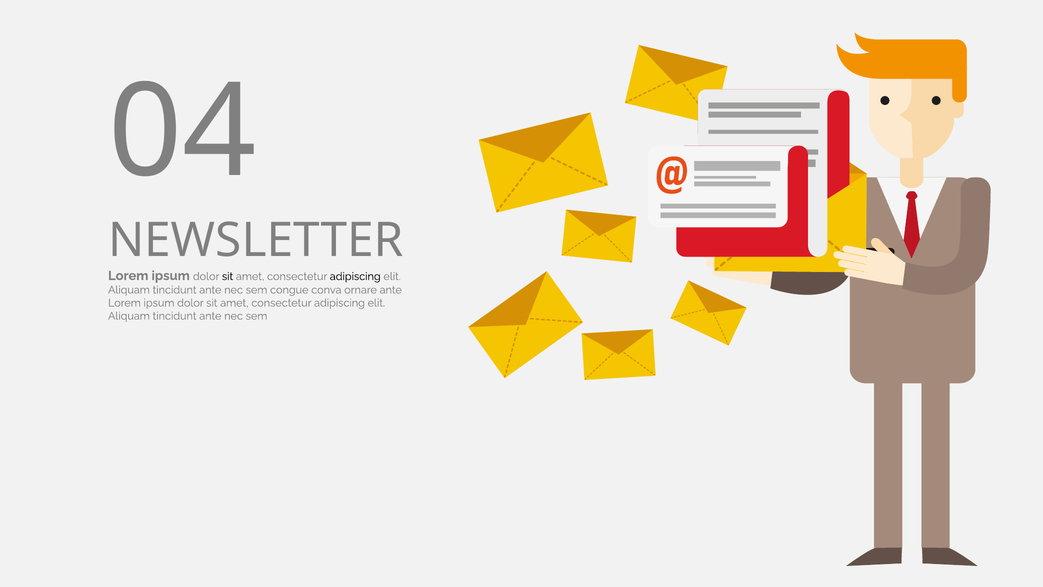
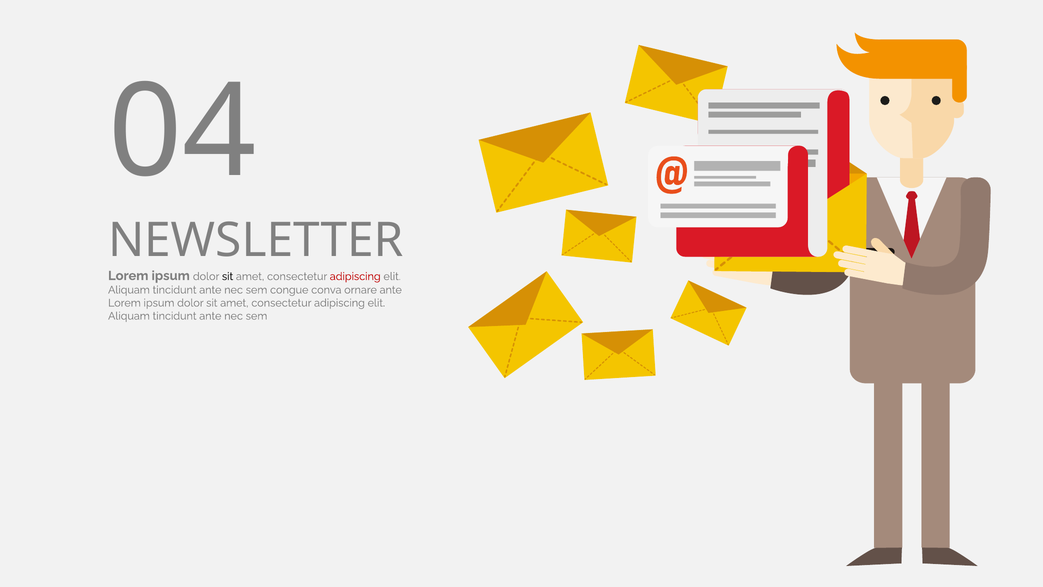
adipiscing colour: black -> red (355, 276)
